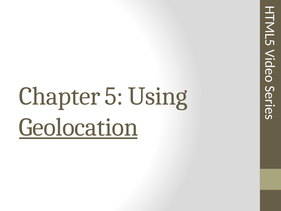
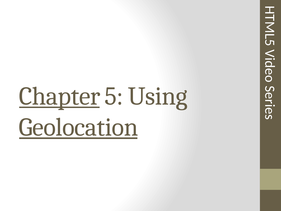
Chapter underline: none -> present (60, 96)
